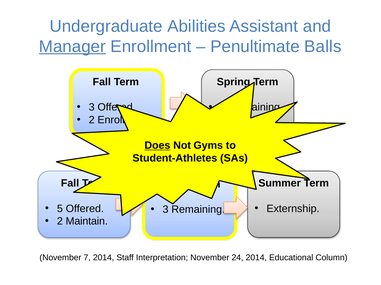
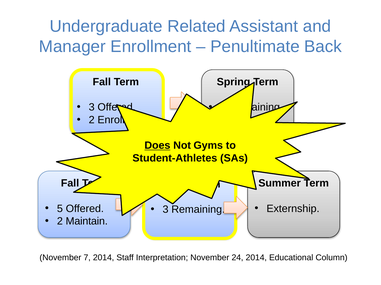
Abilities: Abilities -> Related (196, 26)
Manager underline: present -> none (72, 47)
Balls: Balls -> Back (323, 47)
